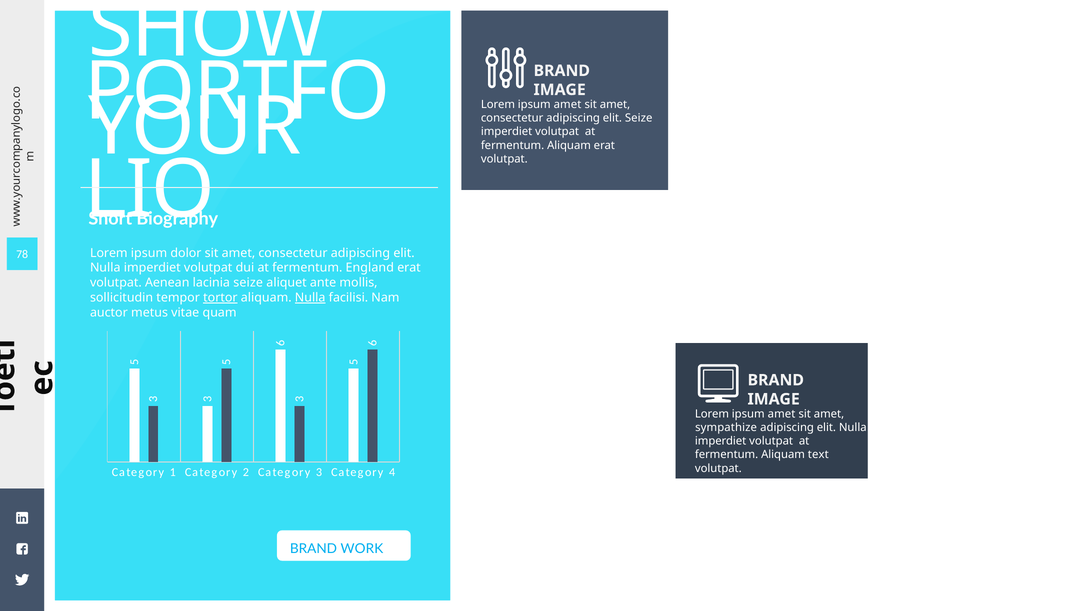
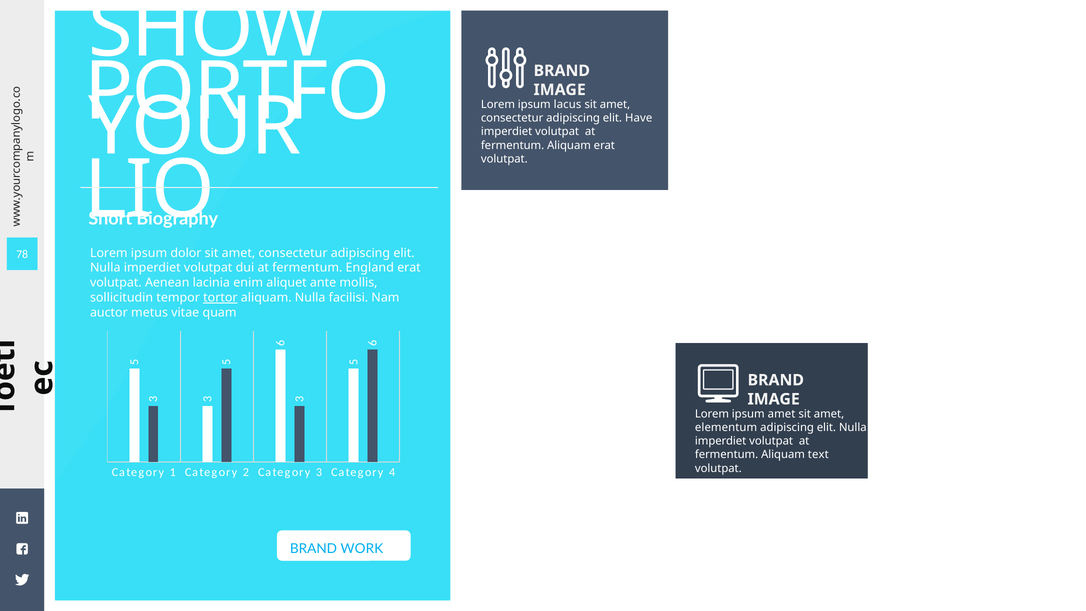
amet: amet -> lacus (568, 105)
elit Seize: Seize -> Have (639, 118)
lacinia seize: seize -> enim (248, 283)
Nulla underline: present -> none (310, 298)
sympathize: sympathize -> elementum (726, 427)
